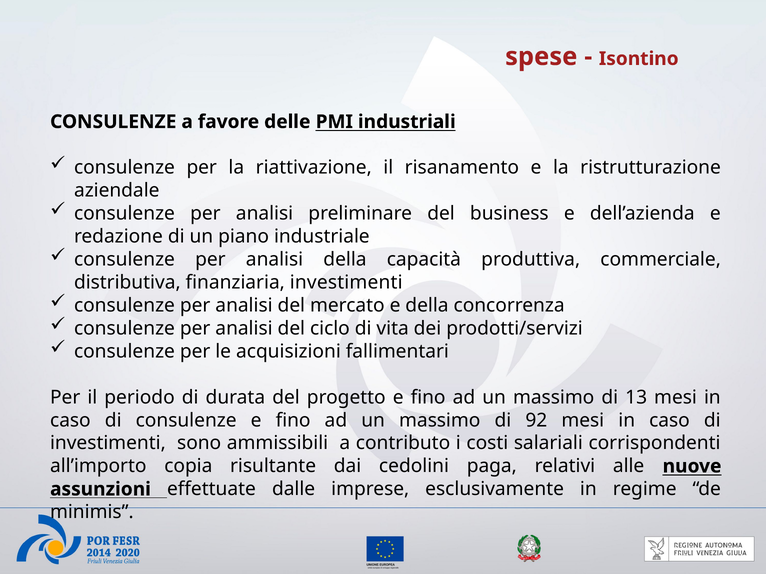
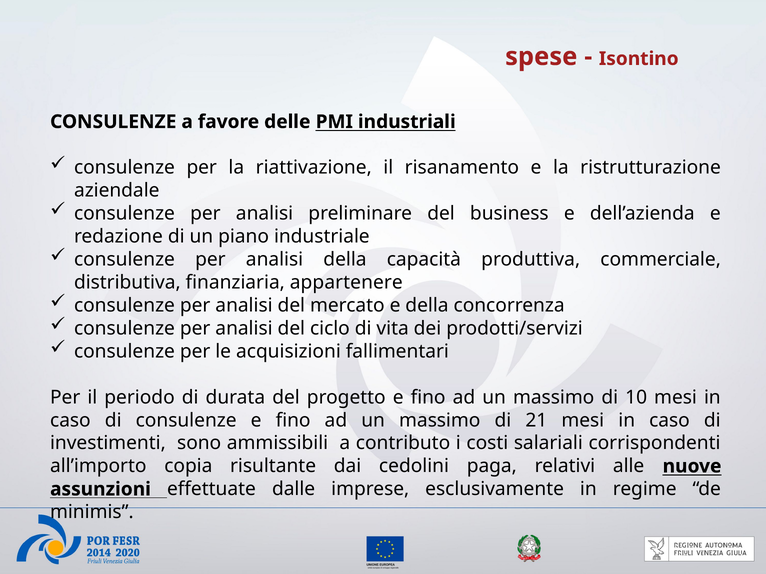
finanziaria investimenti: investimenti -> appartenere (346, 283)
13: 13 -> 10 (636, 398)
92: 92 -> 21 (536, 421)
